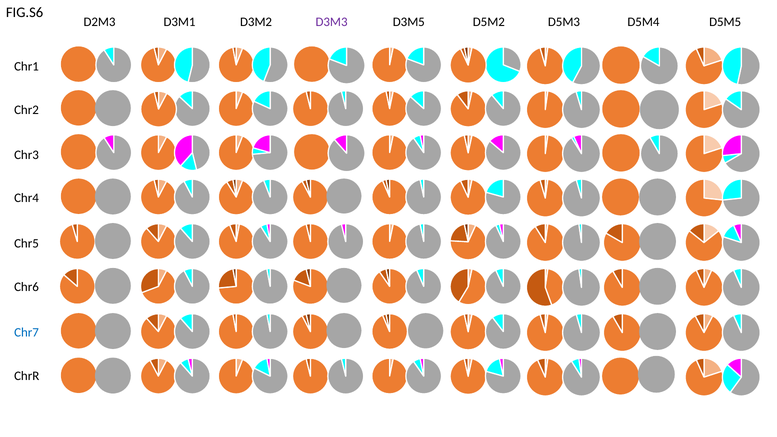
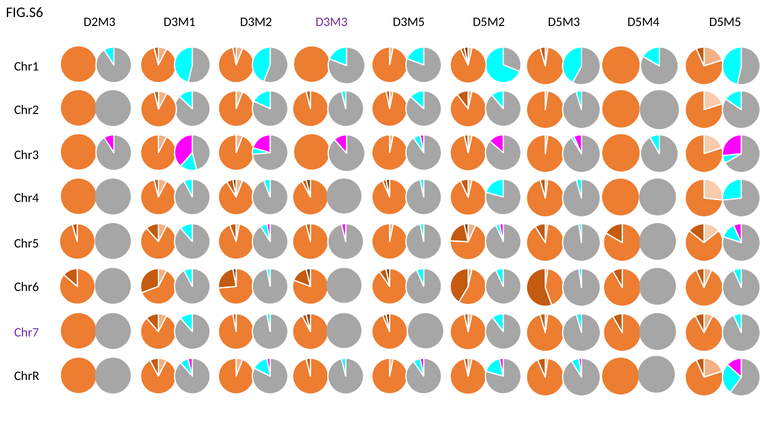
Chr7 colour: blue -> purple (27, 333)
